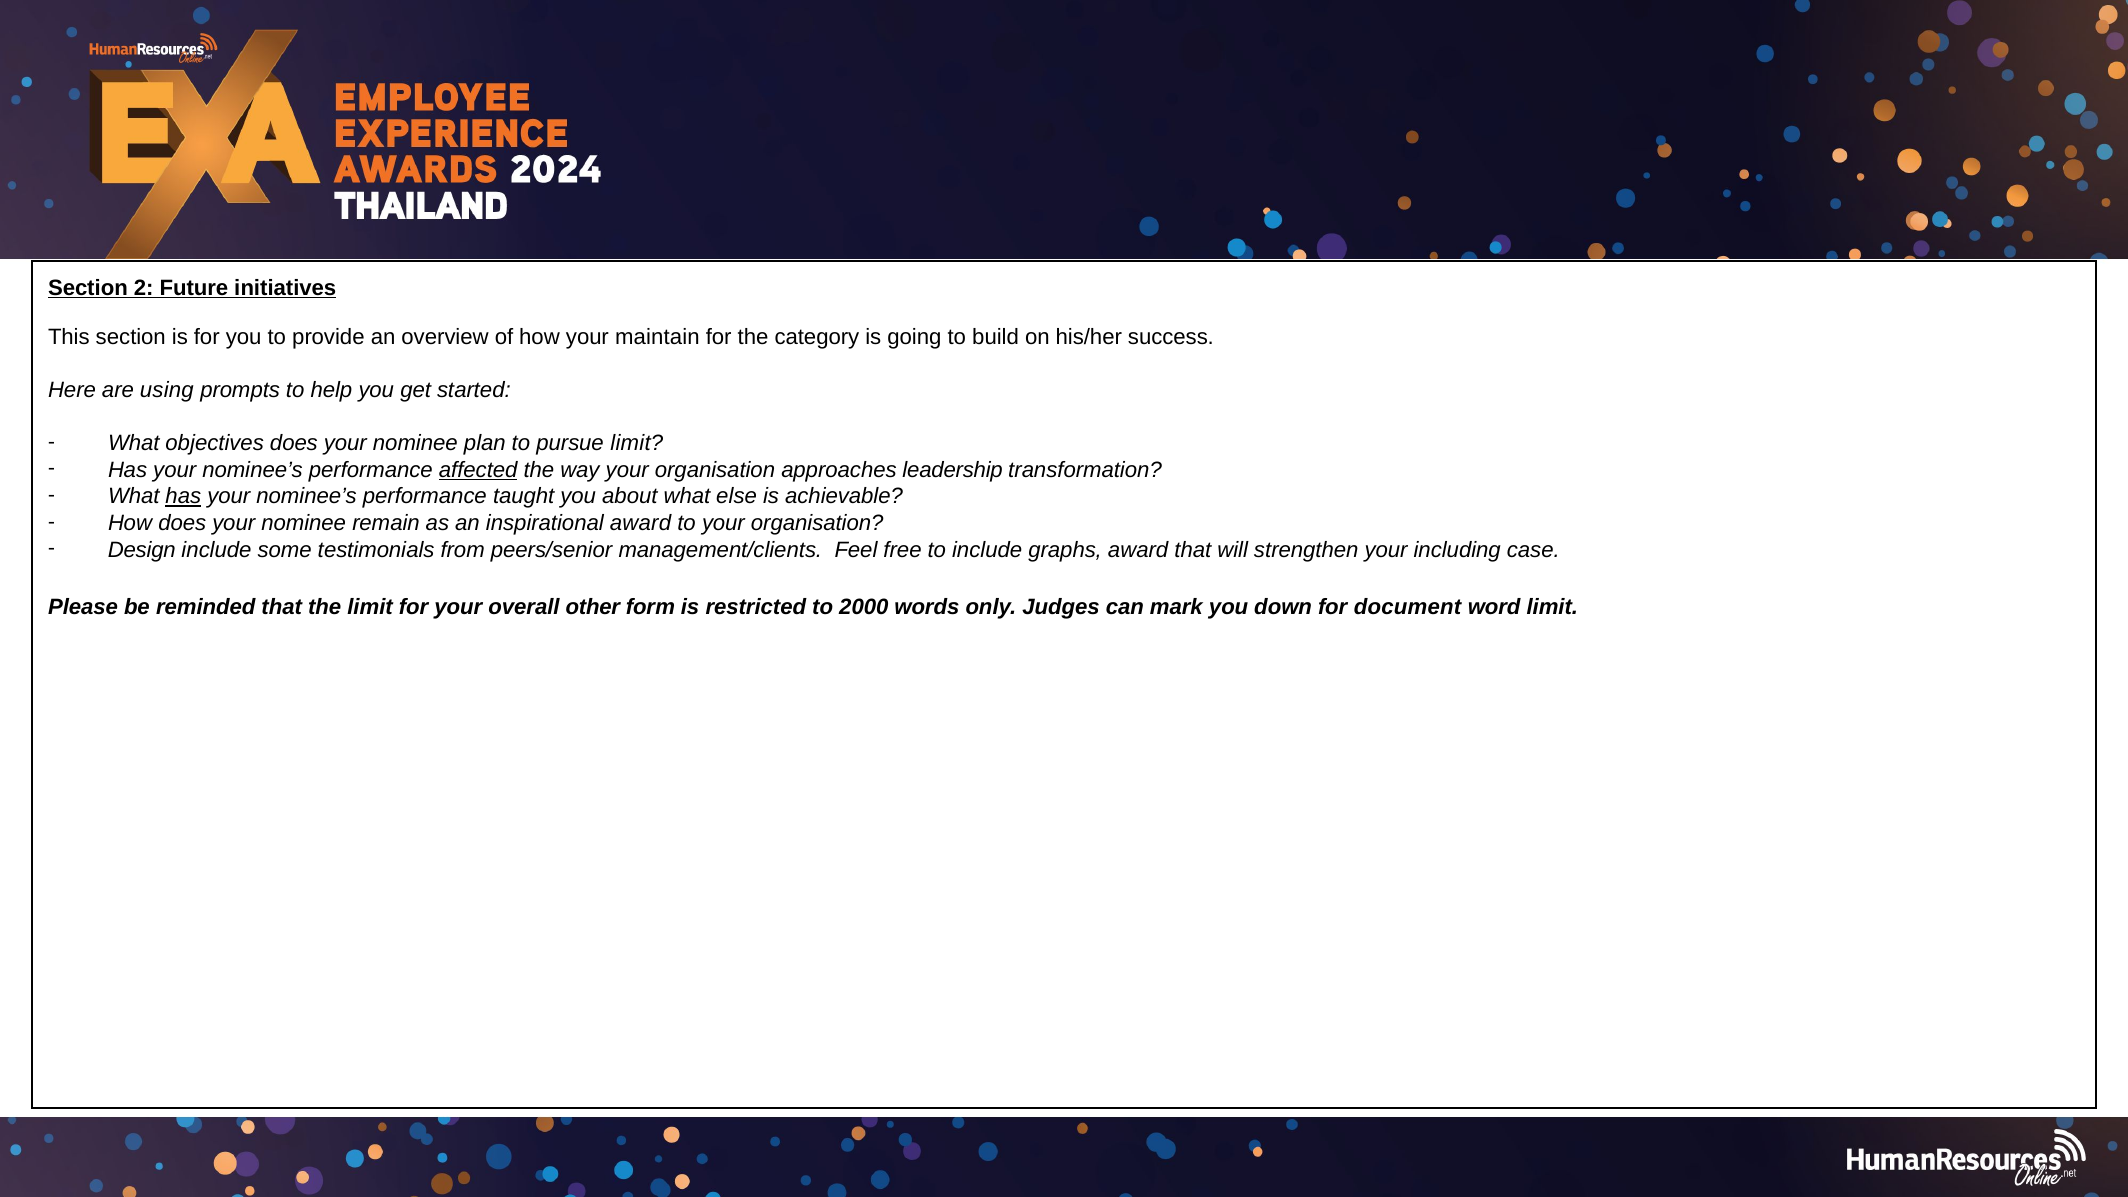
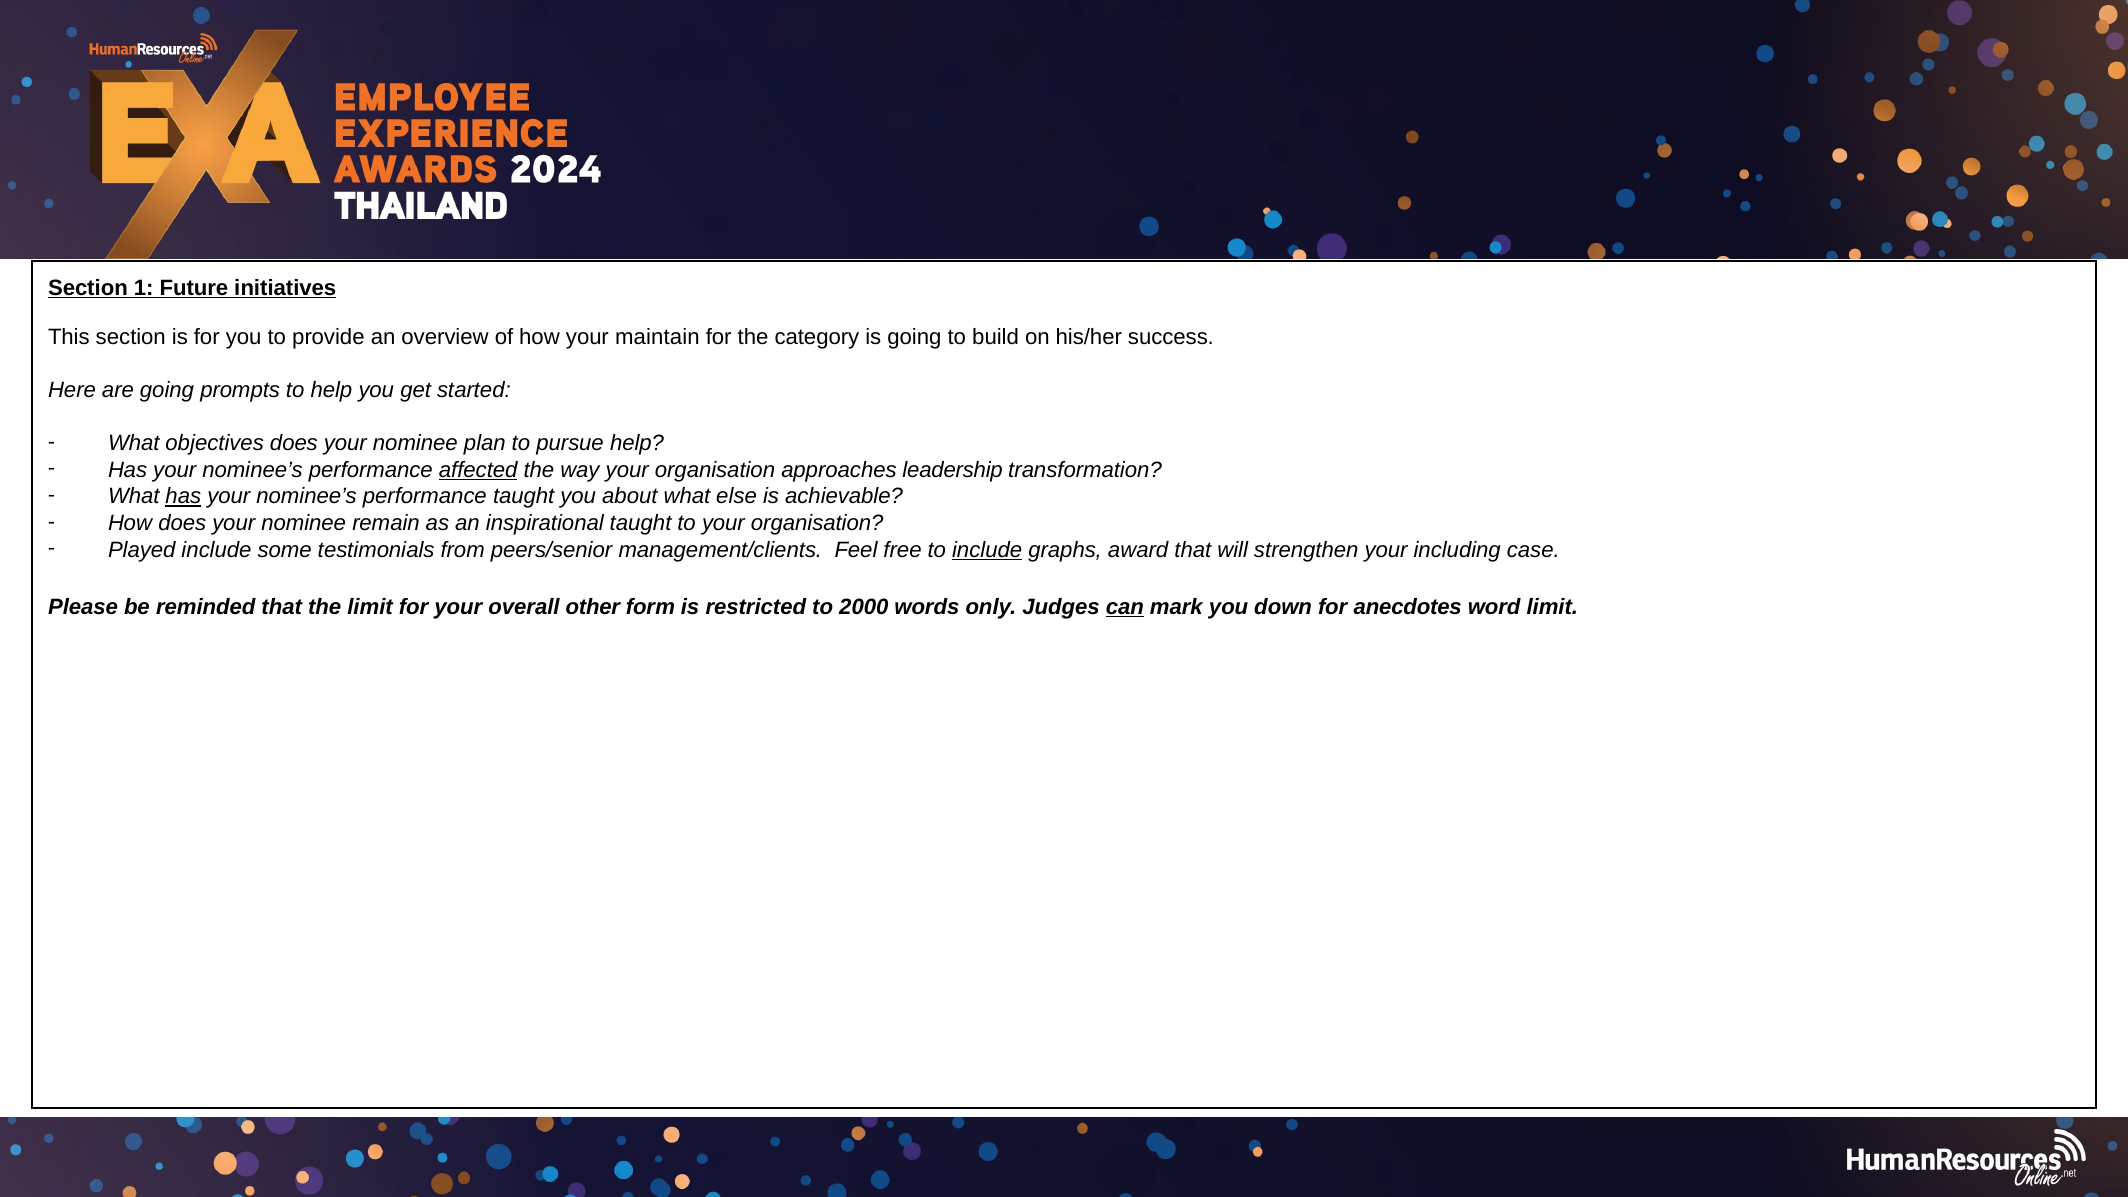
2: 2 -> 1 (144, 288)
are using: using -> going (167, 390)
pursue limit: limit -> help (637, 443)
inspirational award: award -> taught (641, 523)
Design: Design -> Played (142, 550)
include underline: none -> present (987, 550)
can underline: none -> present (1125, 607)
document: document -> anecdotes (1408, 607)
